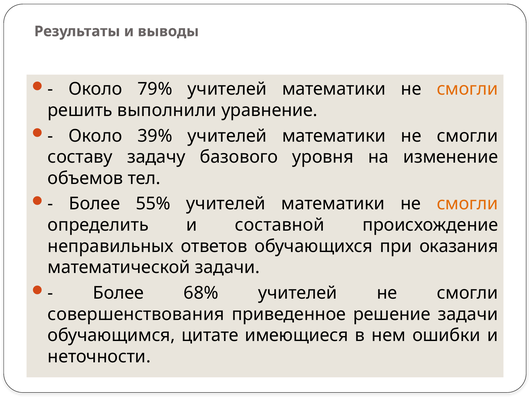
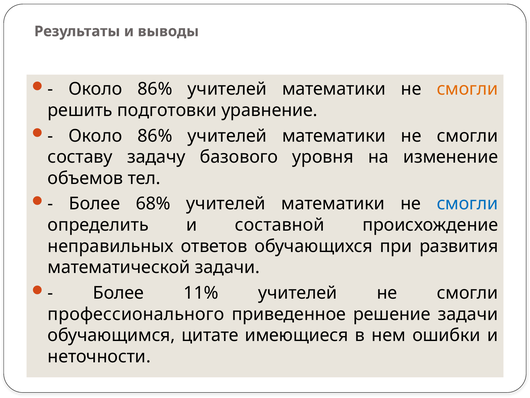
79%: 79% -> 86% (155, 89)
выполнили: выполнили -> подготовки (167, 110)
39%: 39% -> 86% (155, 136)
55%: 55% -> 68% (153, 204)
смогли colour: orange -> blue (467, 204)
оказания: оказания -> развития (459, 246)
68%: 68% -> 11% (201, 293)
совершенствования: совершенствования -> профессионального (136, 314)
